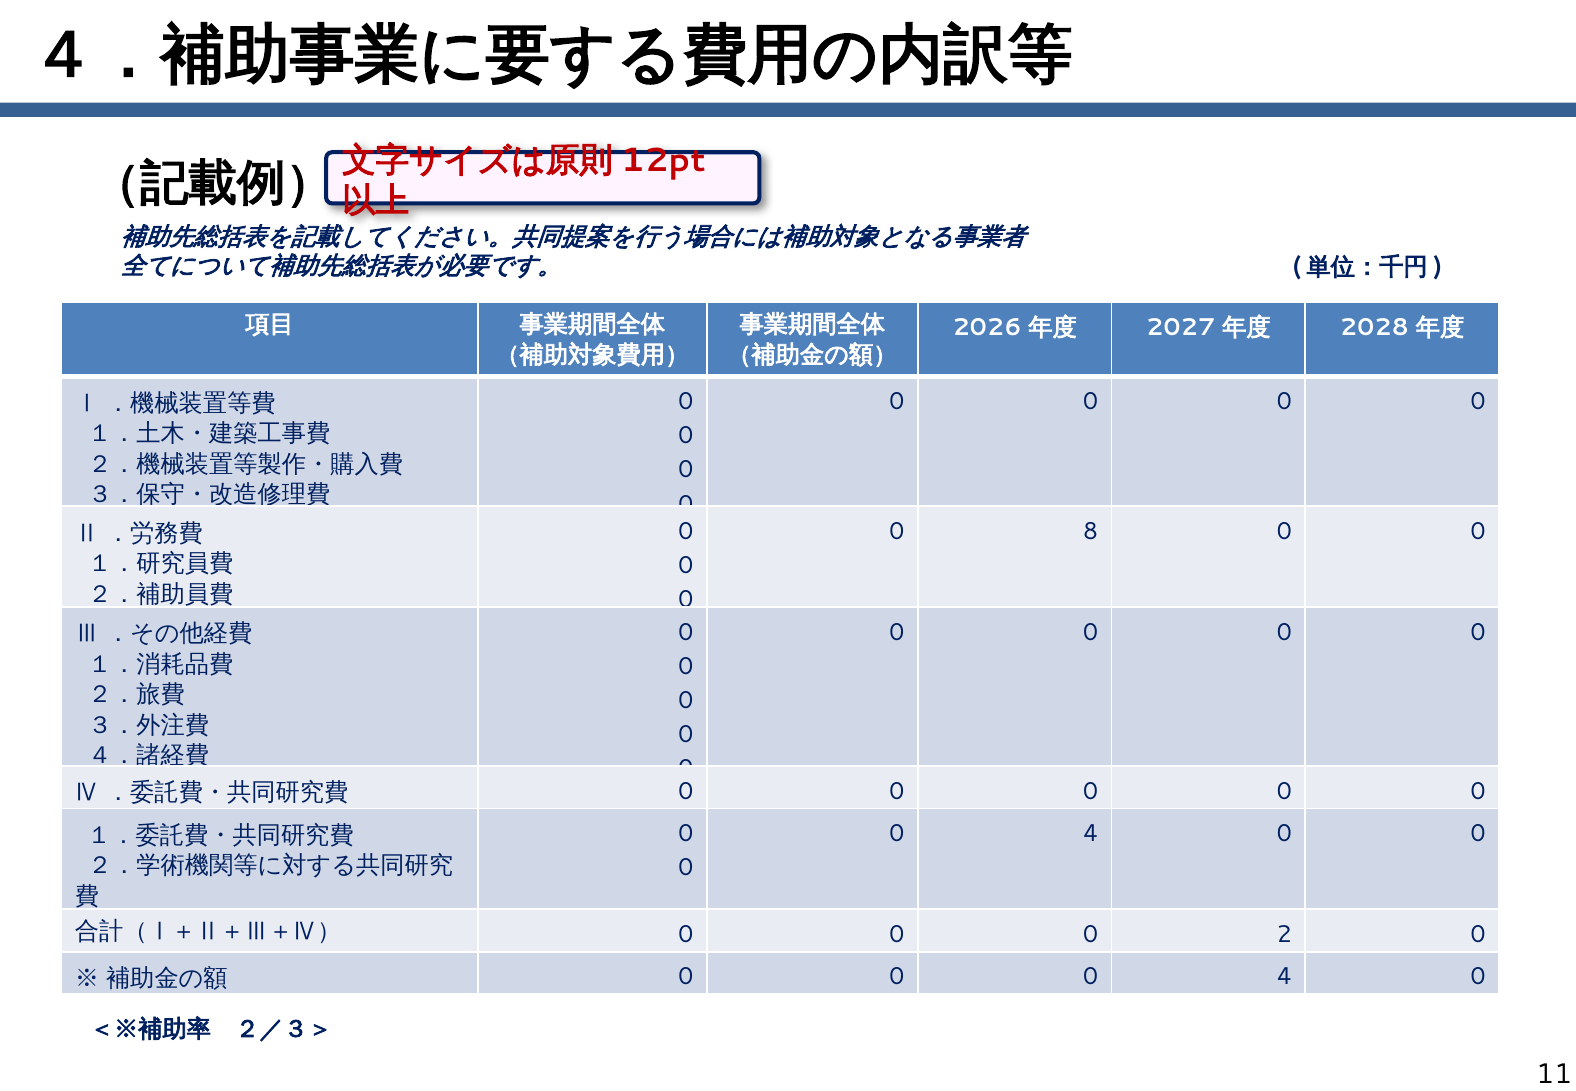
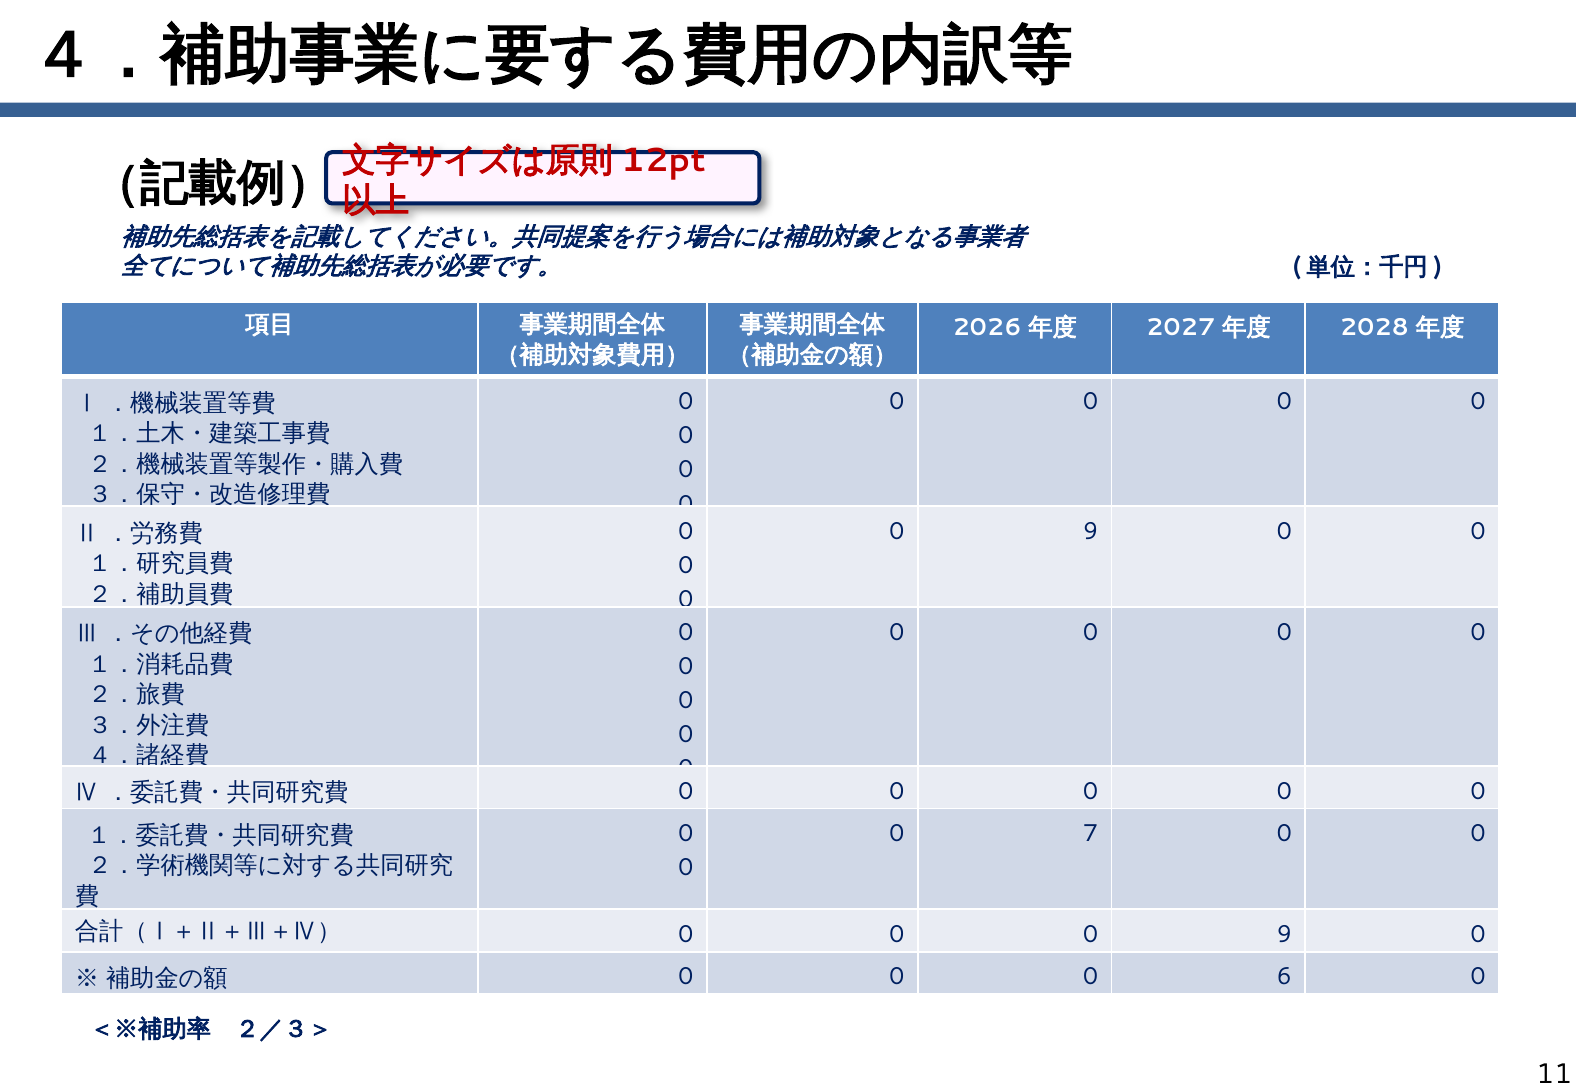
8: 8 -> 9 (1091, 531)
4: 4 -> 7 (1091, 834)
2: 2 -> 9 (1284, 934)
4: 4 -> 6 (1284, 977)
